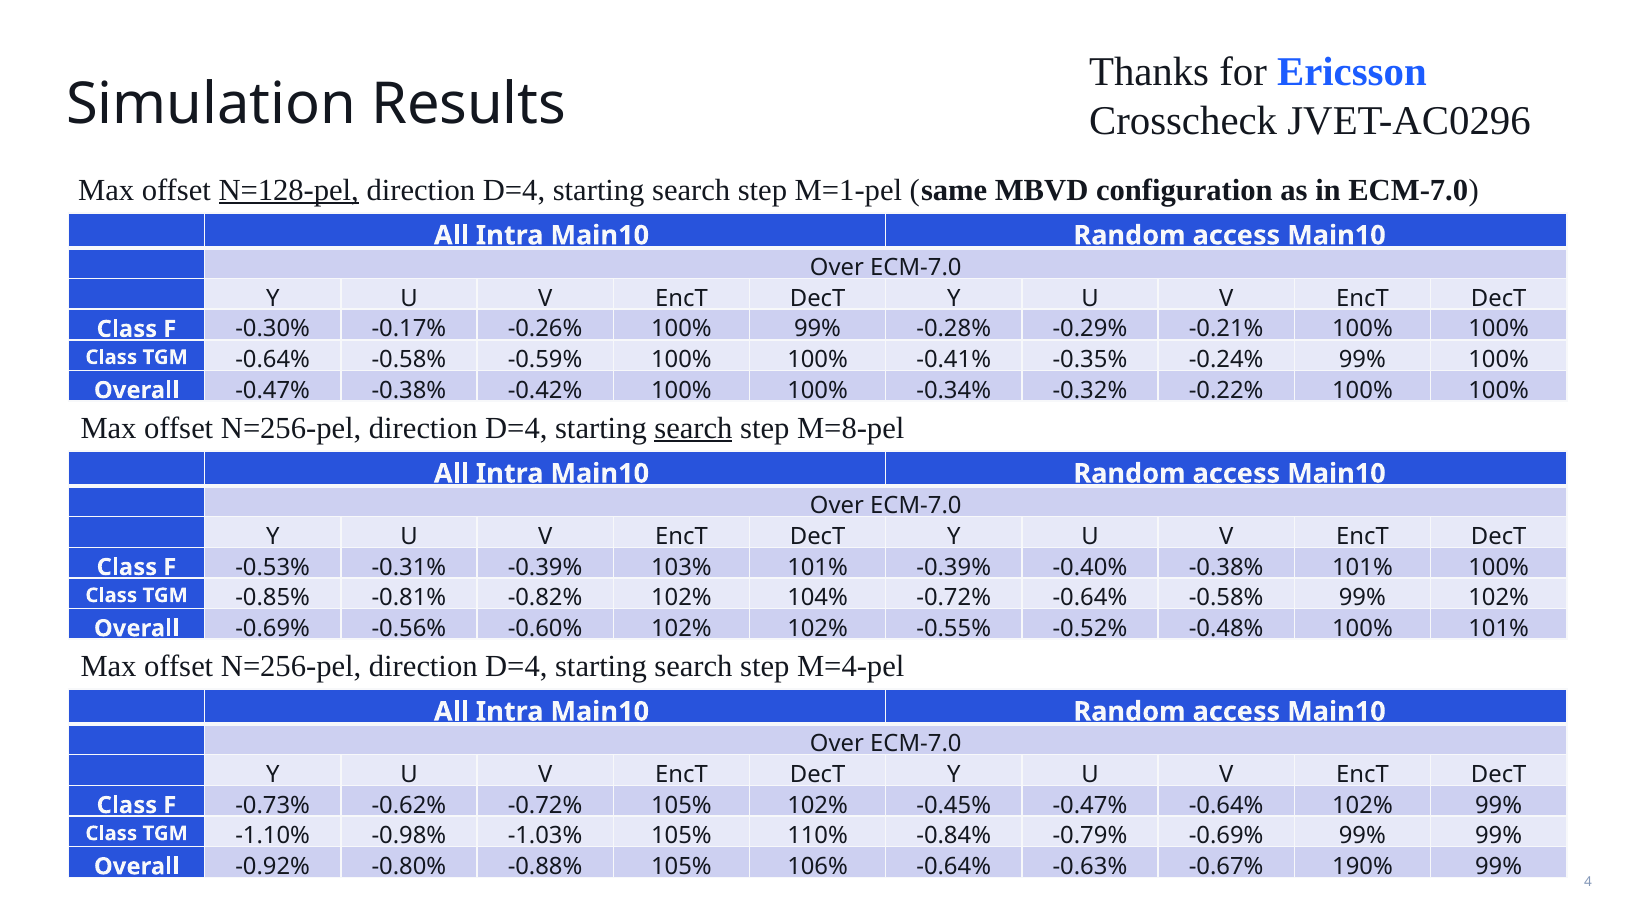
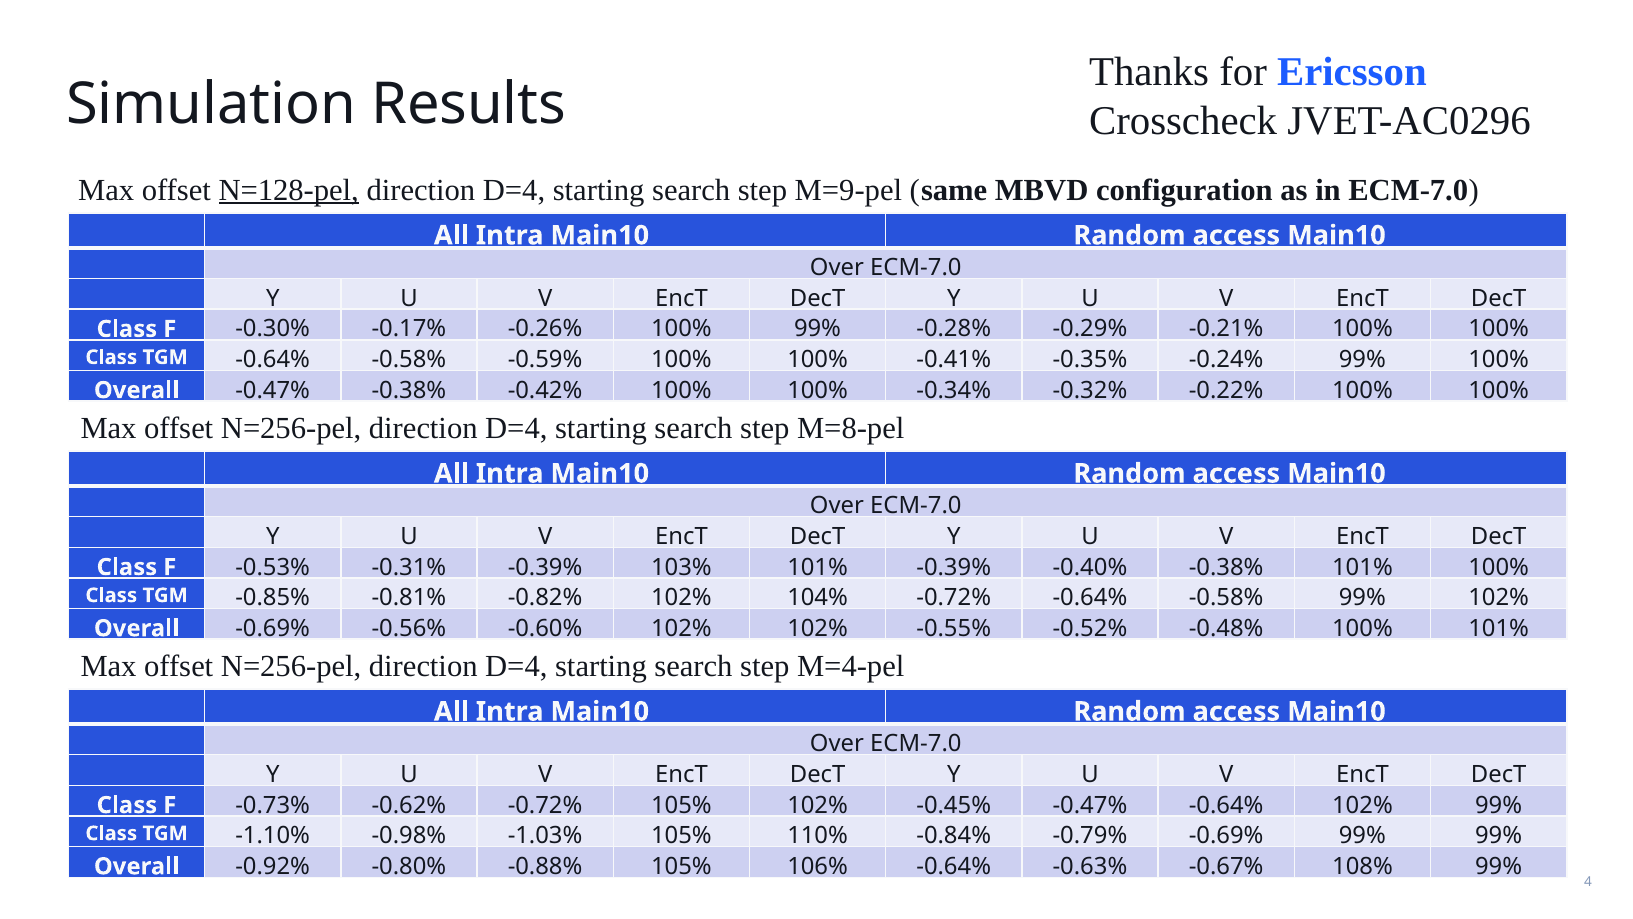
M=1-pel: M=1-pel -> M=9-pel (848, 190)
search underline: present -> none (693, 428)
190%: 190% -> 108% (1363, 866)
